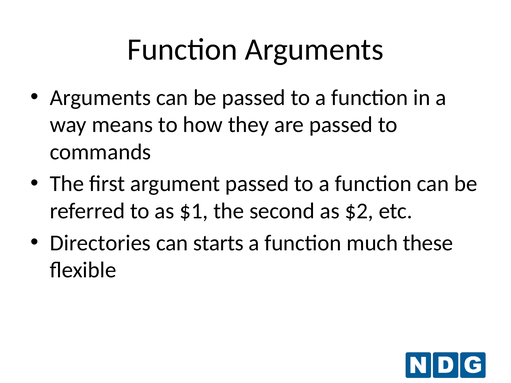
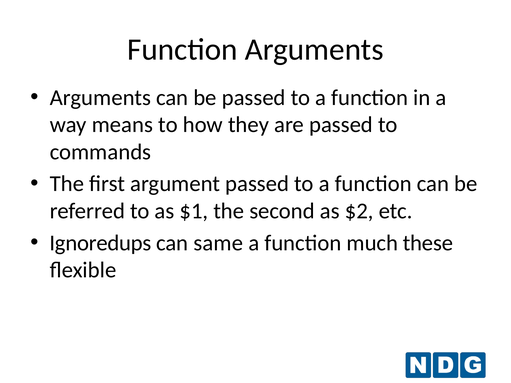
Directories: Directories -> Ignoredups (100, 243)
starts: starts -> same (218, 243)
